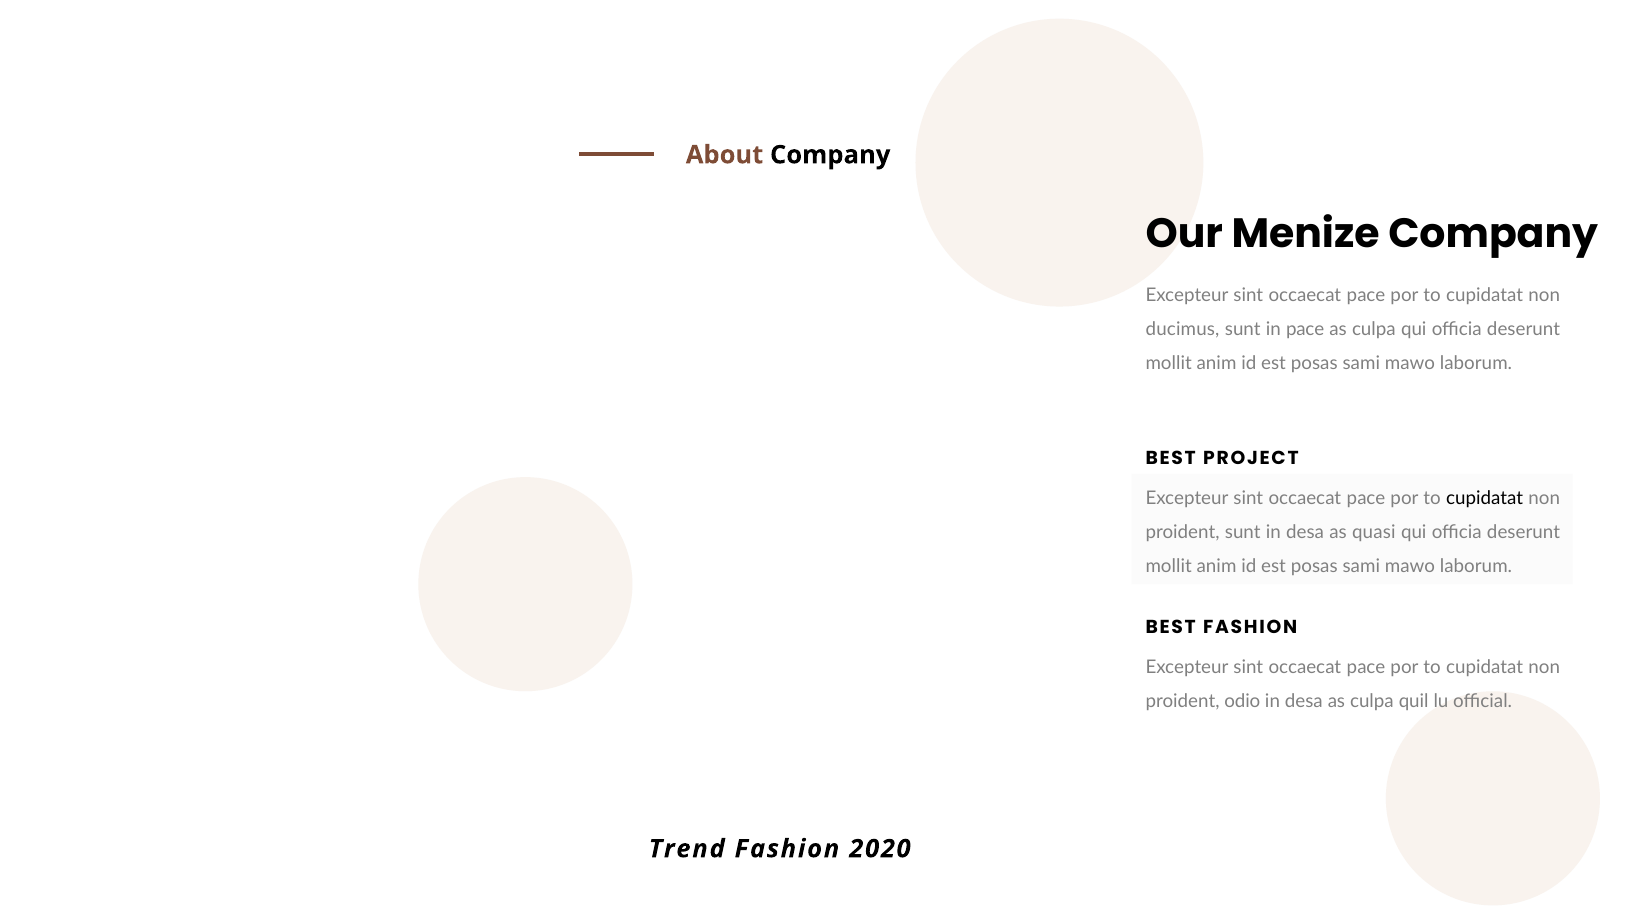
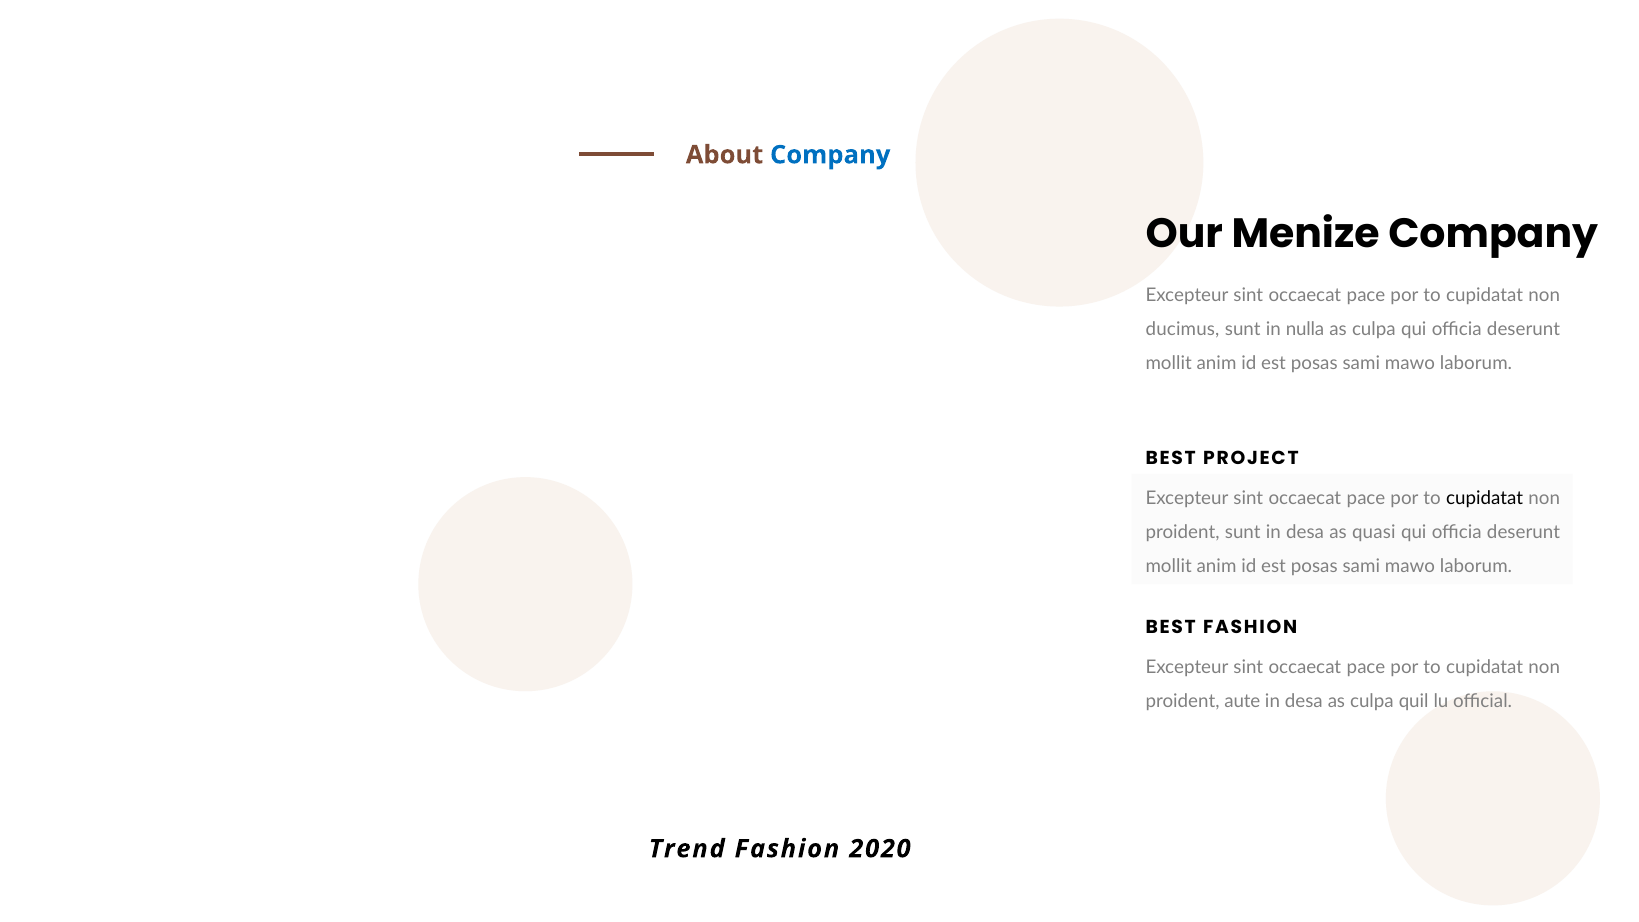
Company colour: black -> blue (830, 155)
in pace: pace -> nulla (1305, 330)
odio: odio -> aute (1242, 701)
